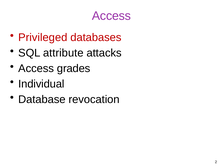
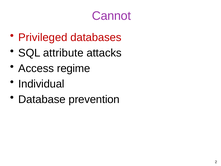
Access: Access -> Cannot (111, 16)
grades: grades -> regime (74, 68)
revocation: revocation -> prevention (94, 99)
